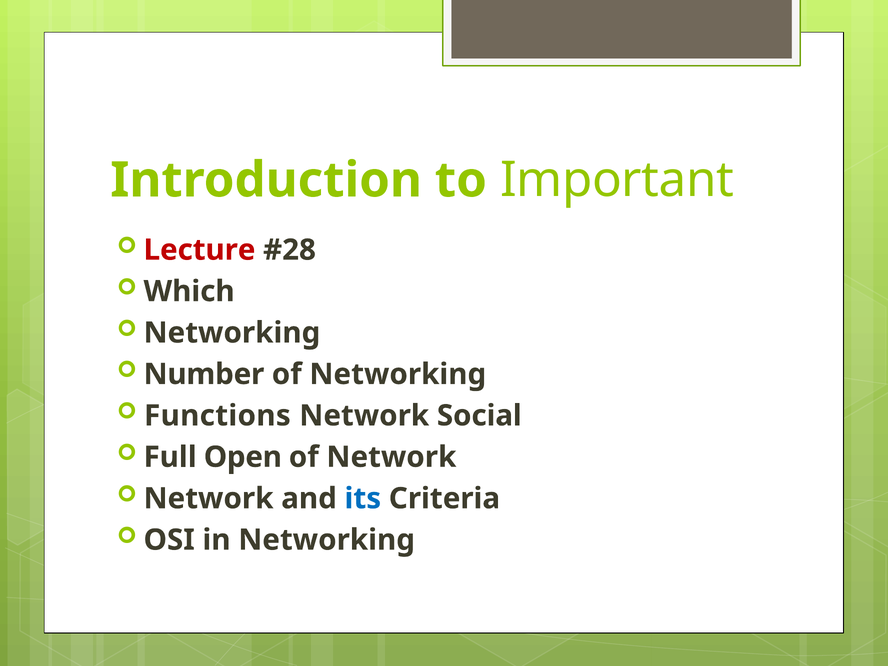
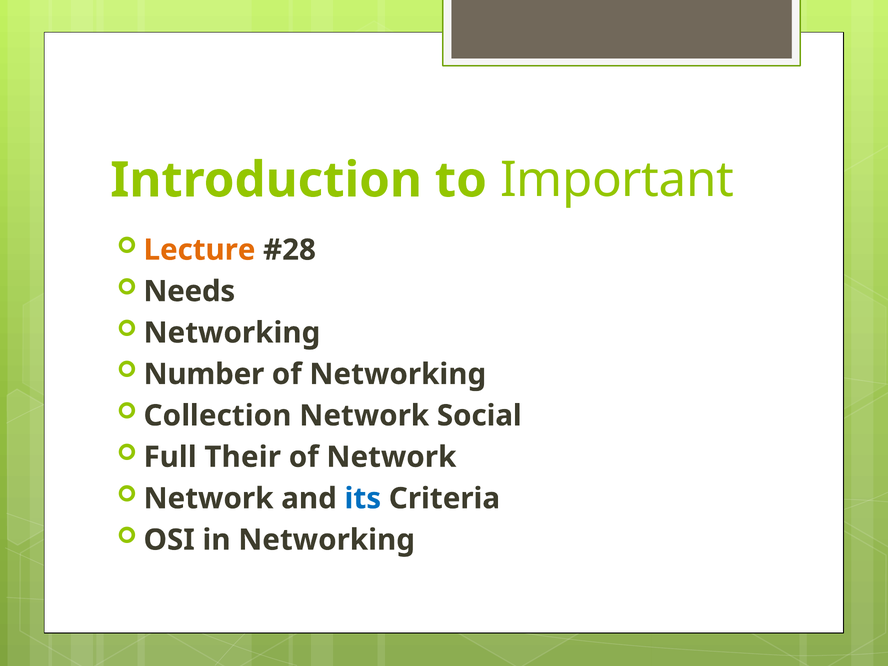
Lecture colour: red -> orange (199, 250)
Which: Which -> Needs (189, 291)
Functions: Functions -> Collection (217, 416)
Open: Open -> Their (243, 457)
